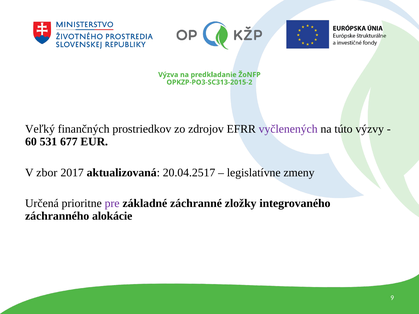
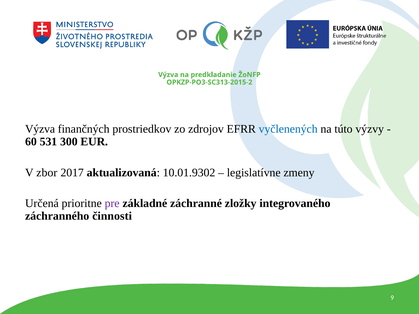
Veľký: Veľký -> Výzva (40, 129)
vyčlenených colour: purple -> blue (288, 129)
677: 677 -> 300 (69, 142)
20.04.2517: 20.04.2517 -> 10.01.9302 (189, 173)
alokácie: alokácie -> činnosti (112, 216)
